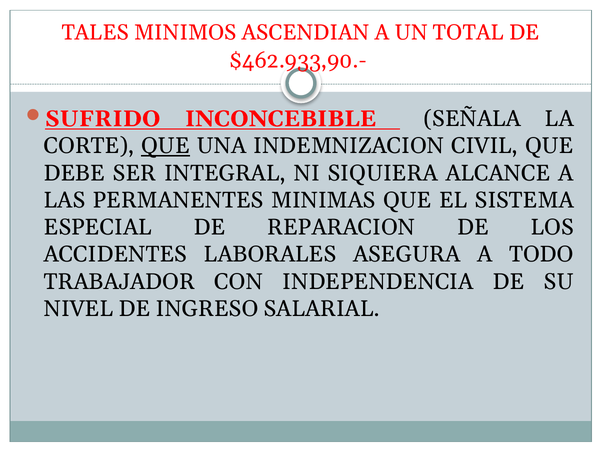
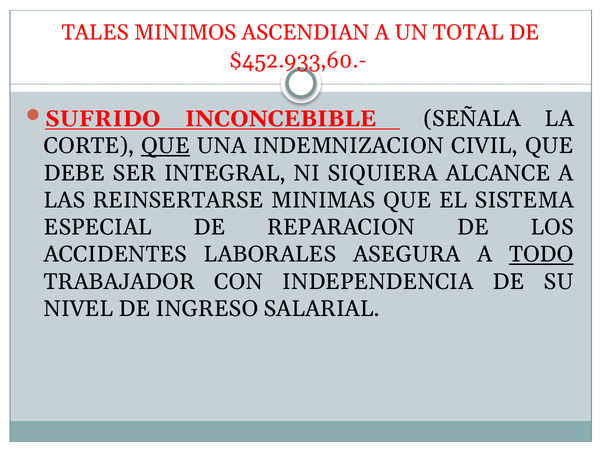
$462.933,90.-: $462.933,90.- -> $452.933,60.- (298, 60)
PERMANENTES: PERMANENTES -> REINSERTARSE (178, 200)
TODO underline: none -> present (541, 254)
